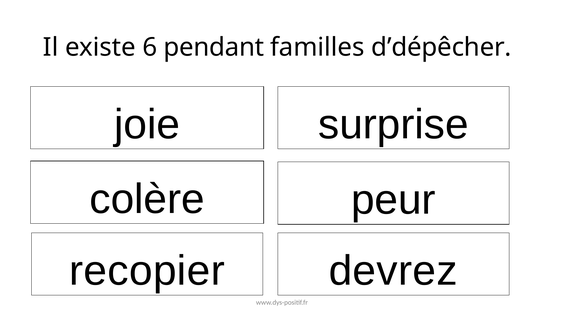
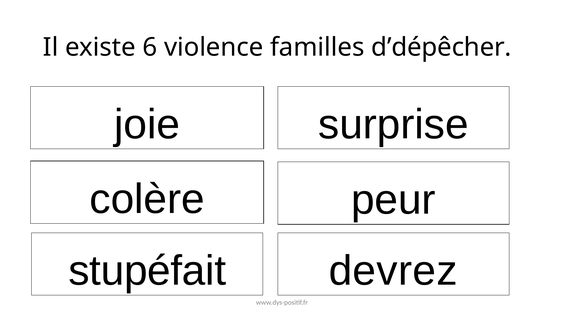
pendant: pendant -> violence (214, 47)
recopier: recopier -> stupéfait (147, 271)
